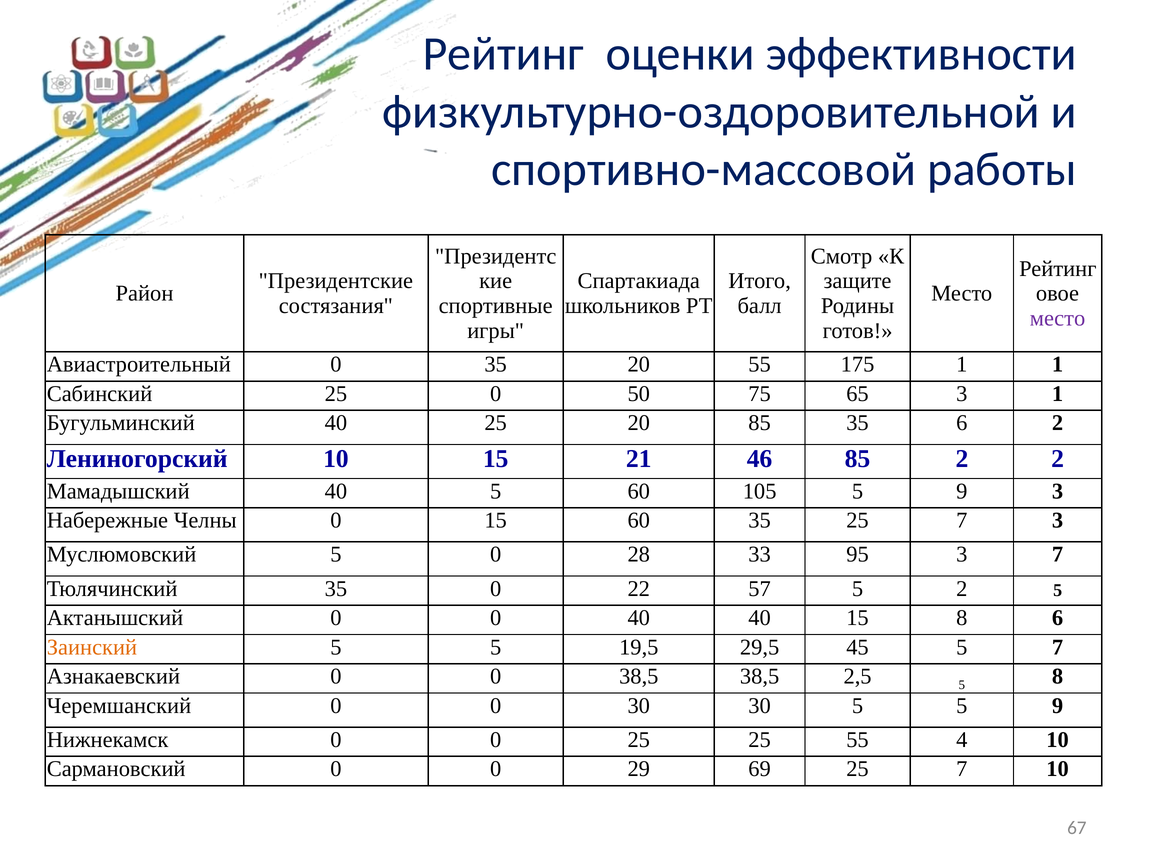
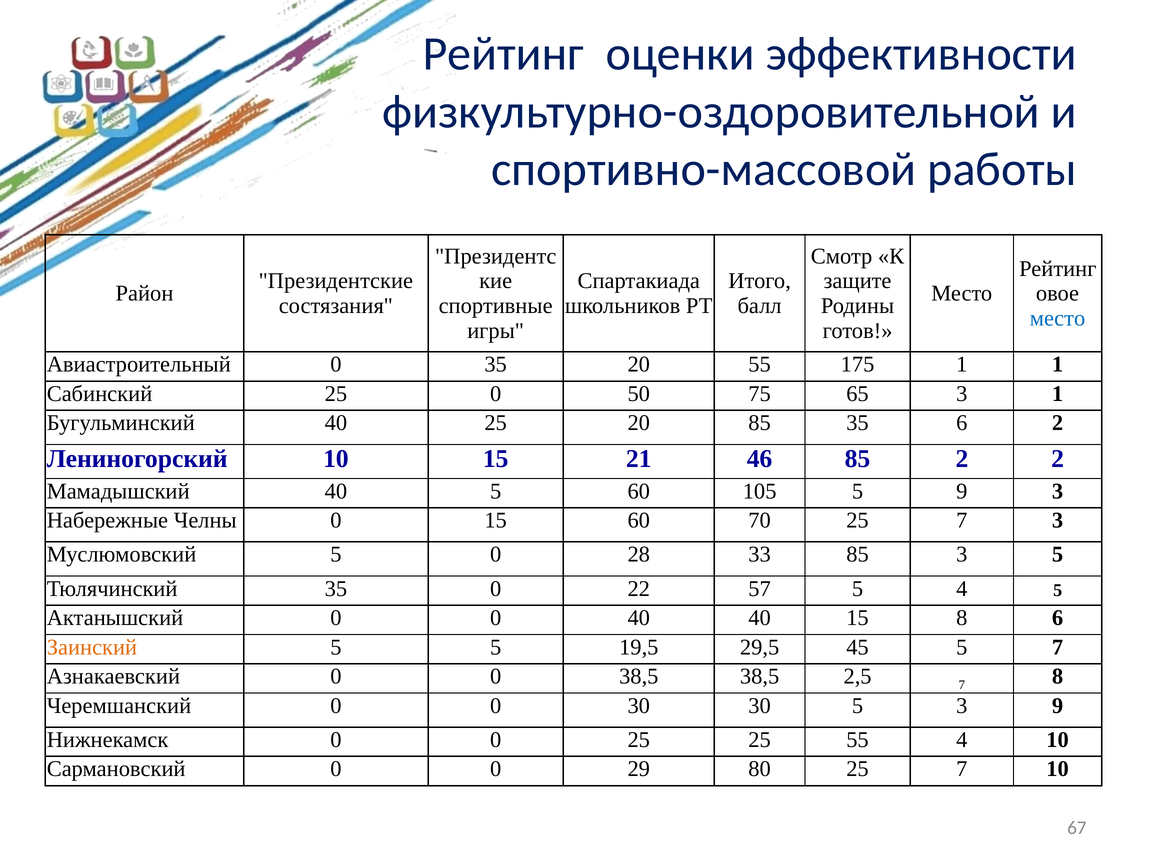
место colour: purple -> blue (1058, 318)
60 35: 35 -> 70 (760, 520)
33 95: 95 -> 85 (858, 555)
3 7: 7 -> 5 (1058, 555)
5 2: 2 -> 4 (962, 589)
2,5 5: 5 -> 7 (962, 685)
30 5 5: 5 -> 3 (962, 706)
69: 69 -> 80 (760, 769)
